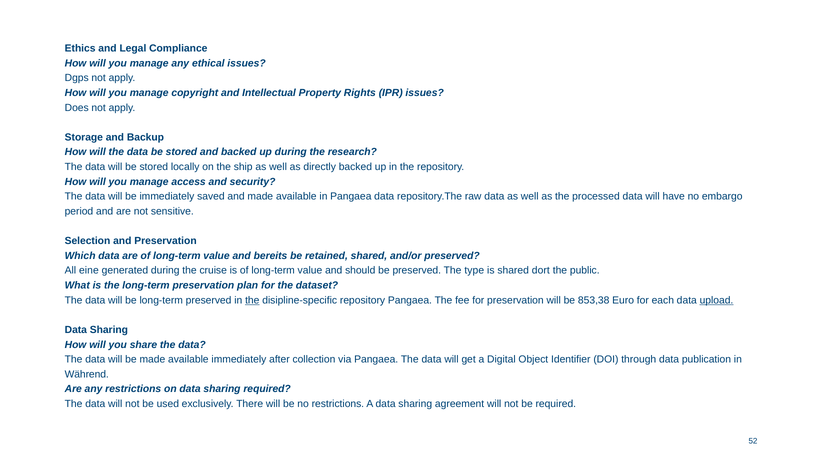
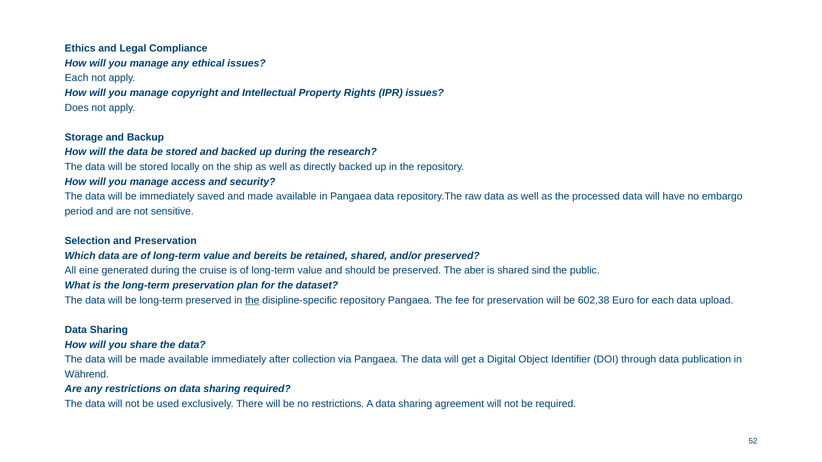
Dgps: Dgps -> Each (77, 78)
type: type -> aber (474, 271)
dort: dort -> sind (541, 271)
853,38: 853,38 -> 602,38 (594, 300)
upload underline: present -> none (716, 300)
